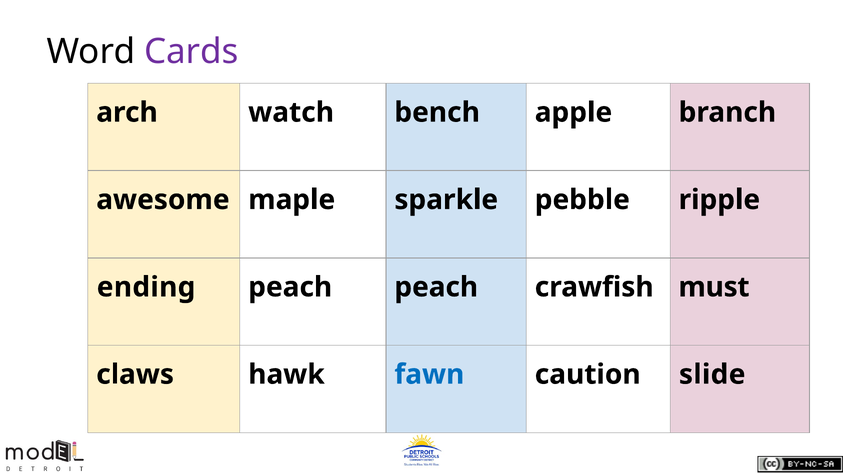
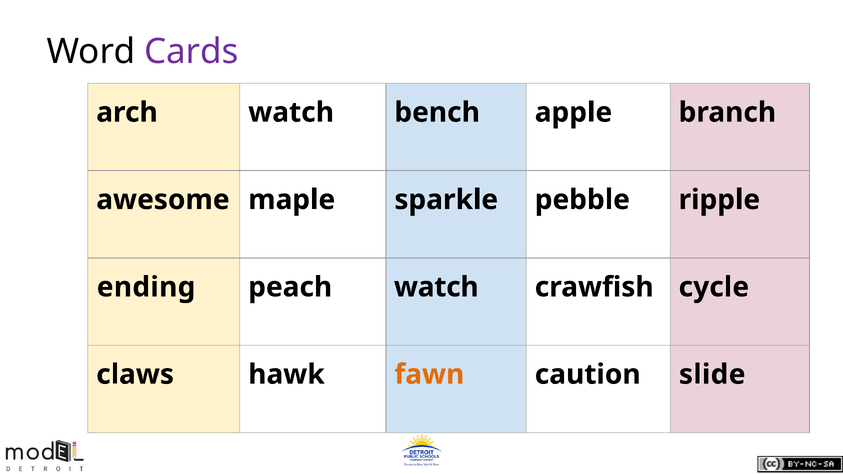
peach peach: peach -> watch (436, 287)
must: must -> cycle (714, 287)
fawn colour: blue -> orange (429, 375)
